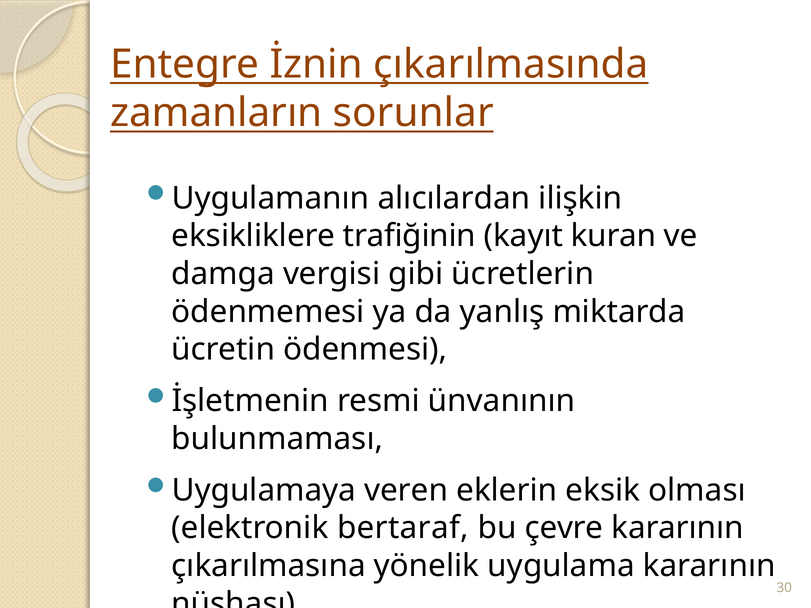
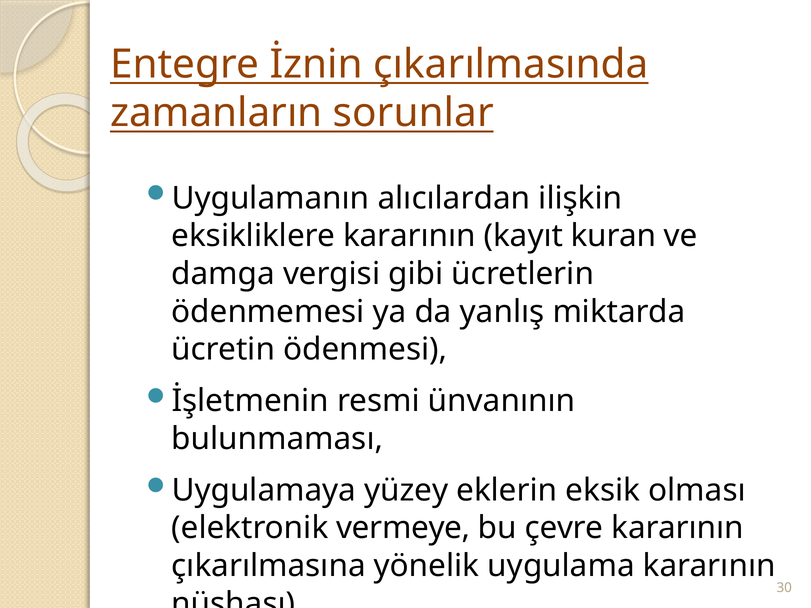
eksikliklere trafiğinin: trafiğinin -> kararının (409, 236)
veren: veren -> yüzey (406, 490)
bertaraf: bertaraf -> vermeye (403, 528)
